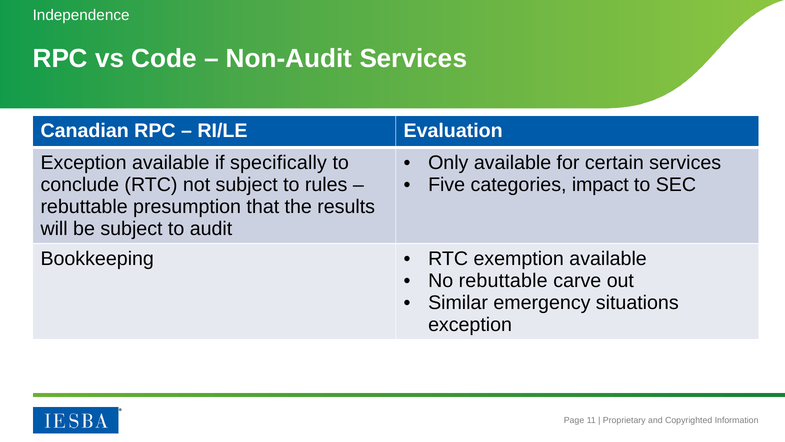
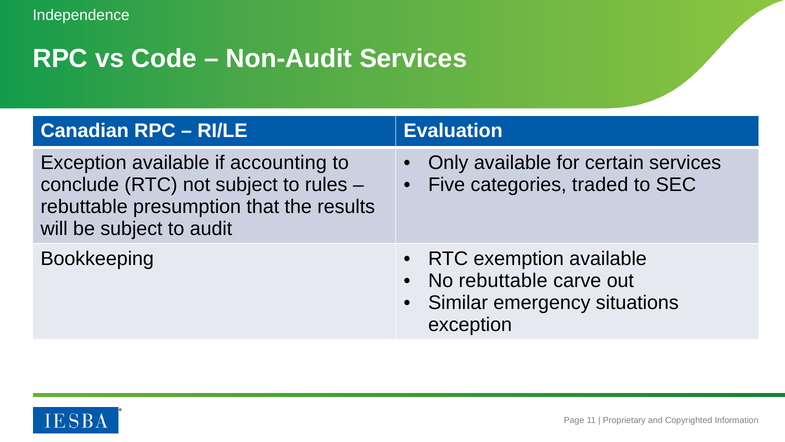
specifically: specifically -> accounting (278, 163)
impact: impact -> traded (600, 185)
